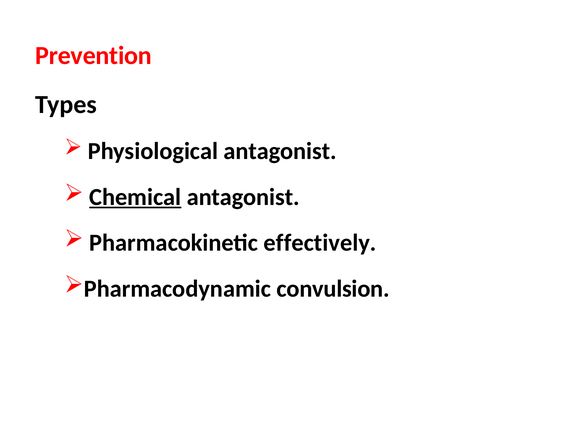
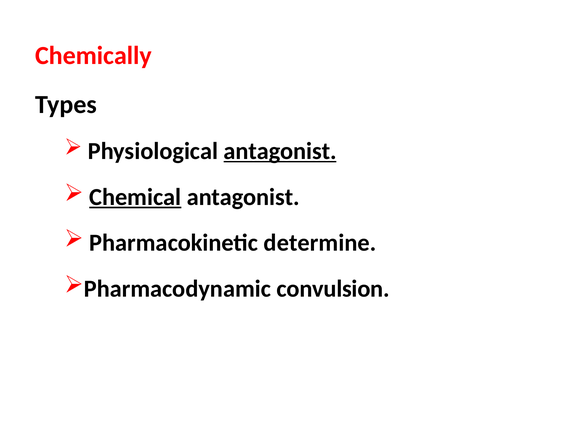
Prevention: Prevention -> Chemically (93, 55)
antagonist underline: none -> present (280, 151)
effectively: effectively -> determine (320, 243)
